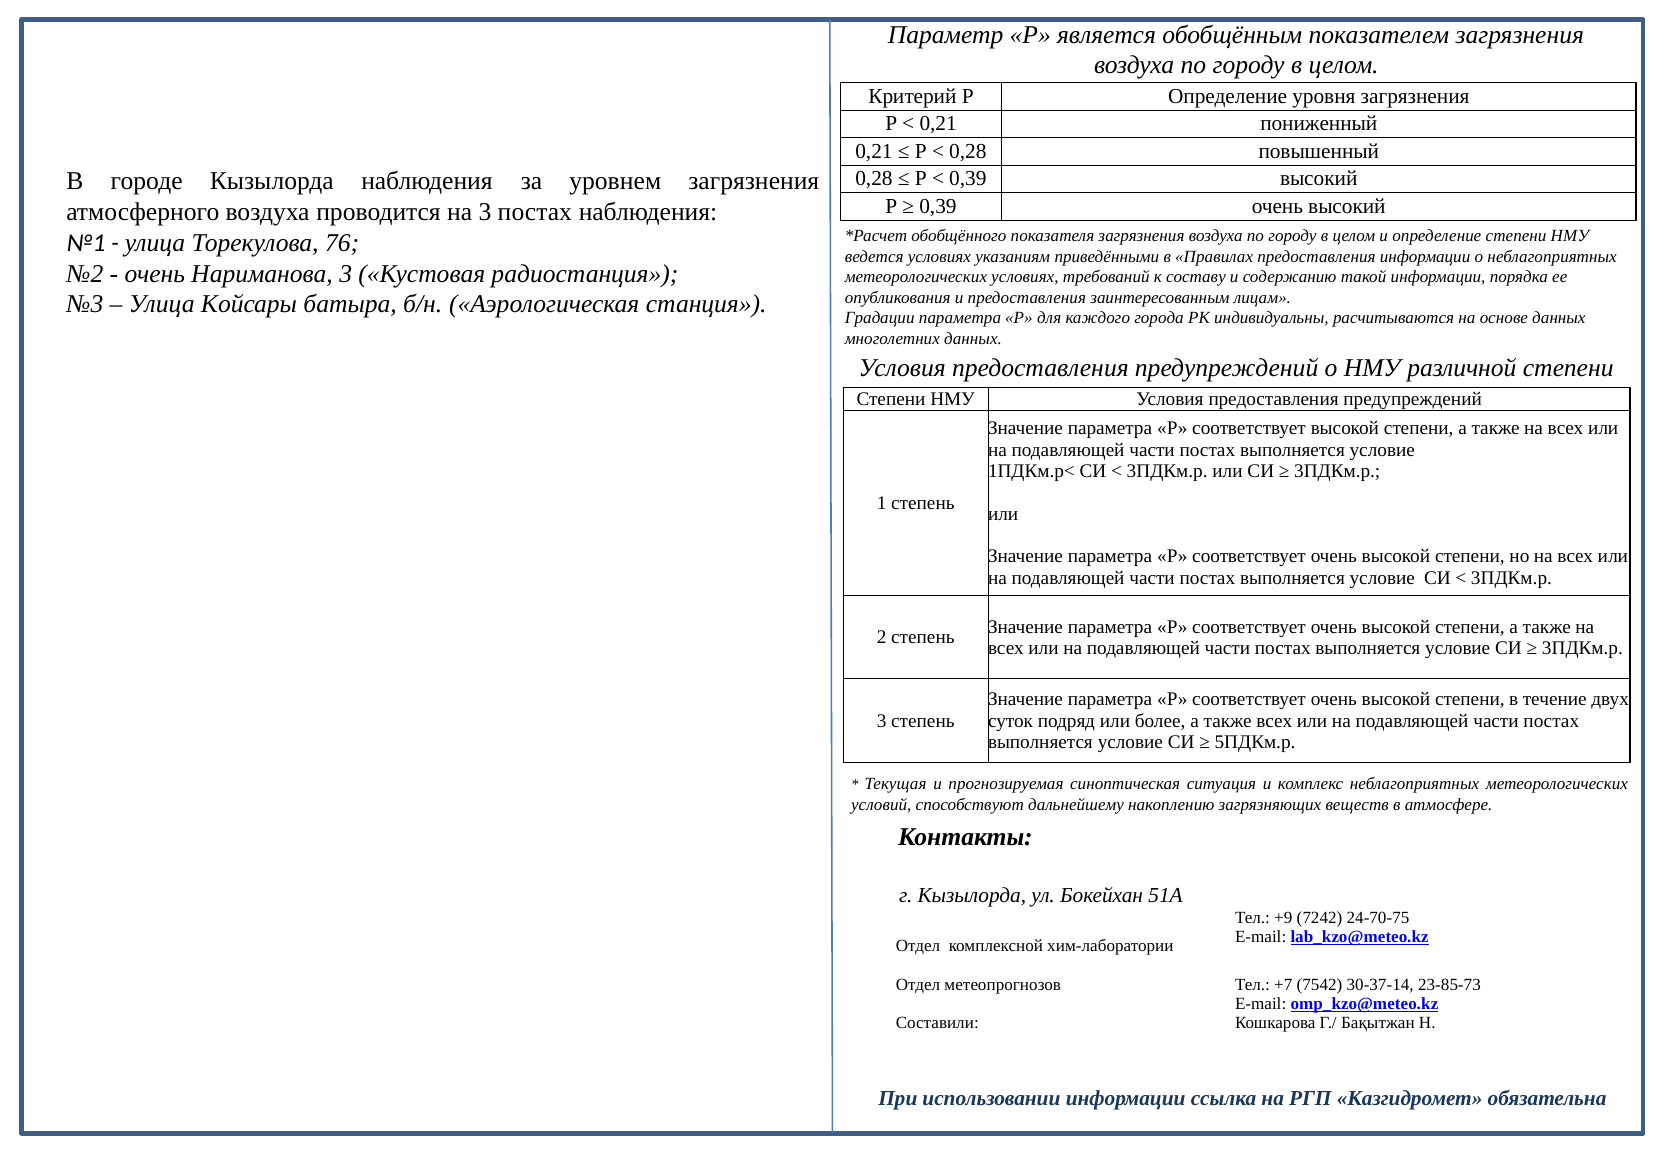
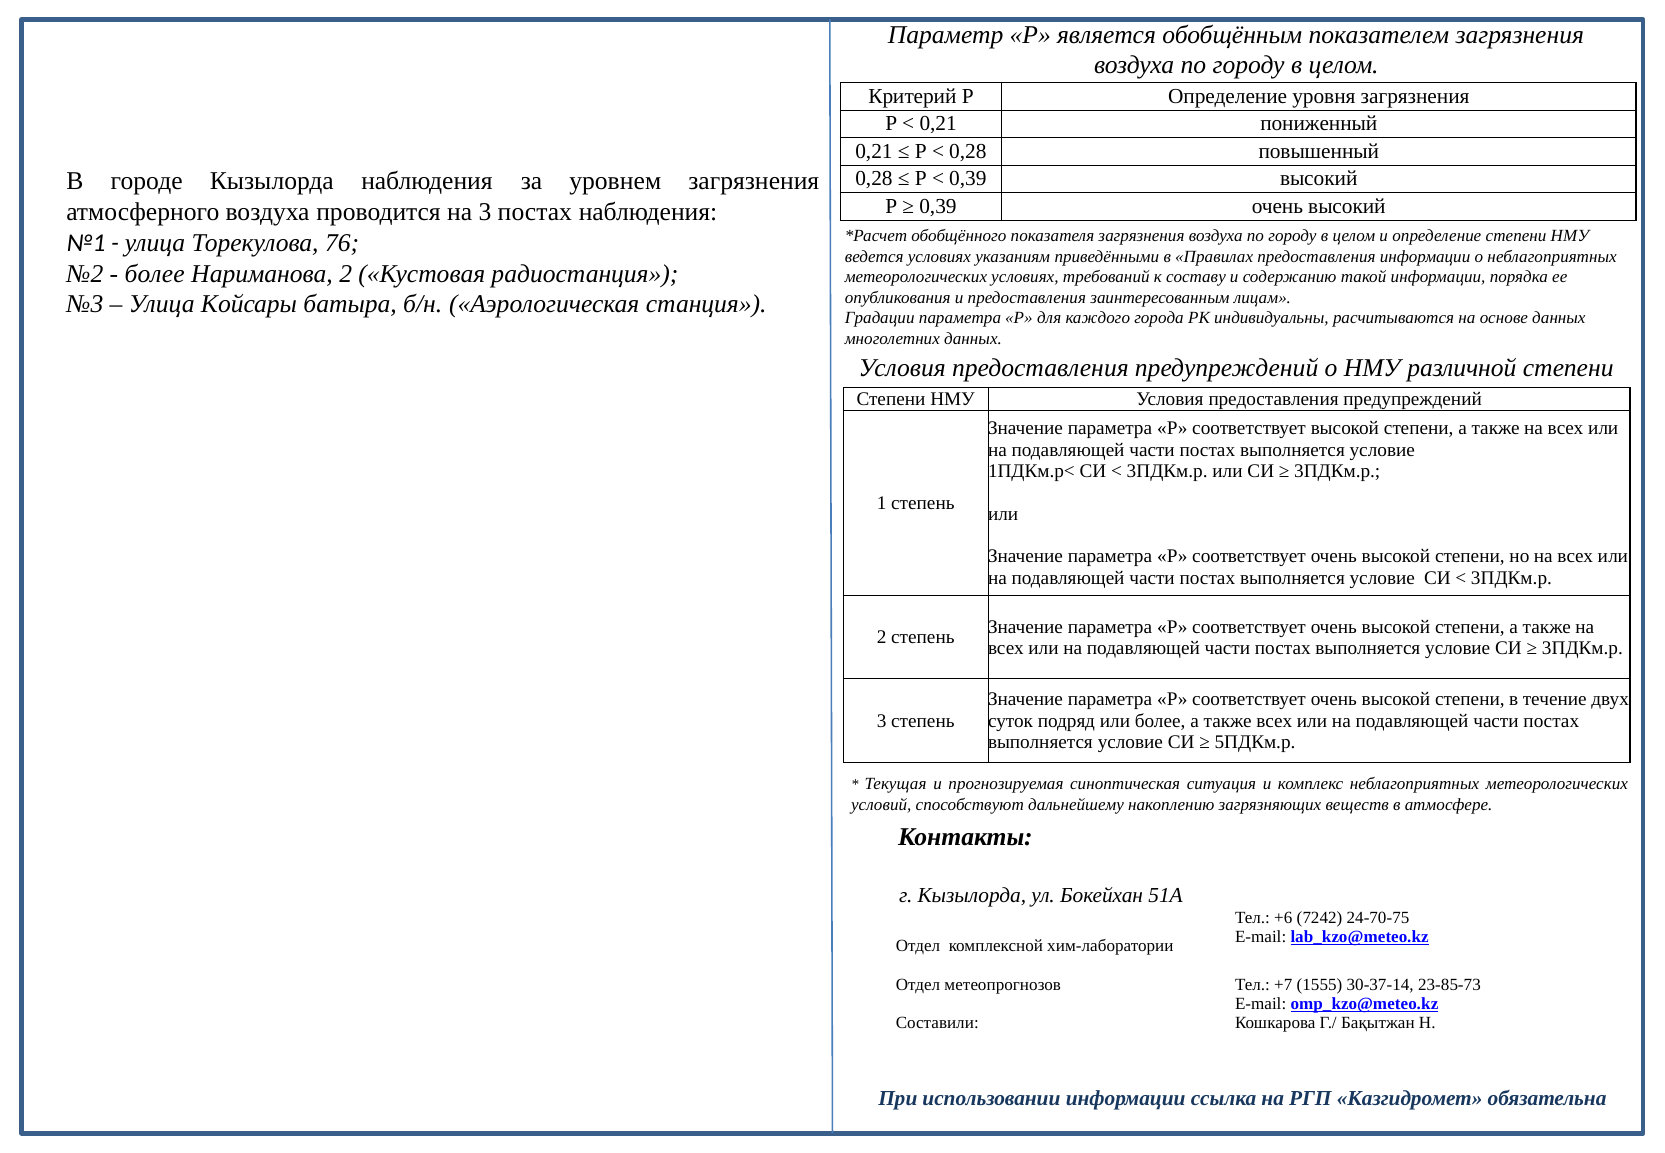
очень: очень -> более (155, 274)
Нариманова 3: 3 -> 2 (346, 274)
+9: +9 -> +6 (1283, 918)
7542: 7542 -> 1555 (1319, 985)
